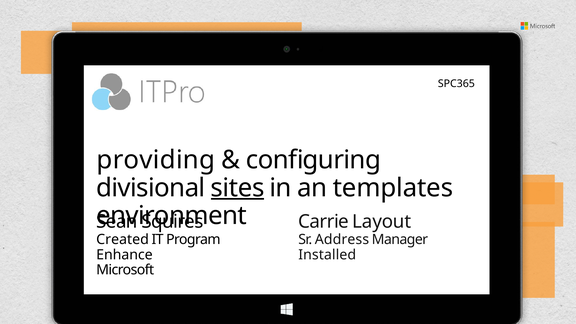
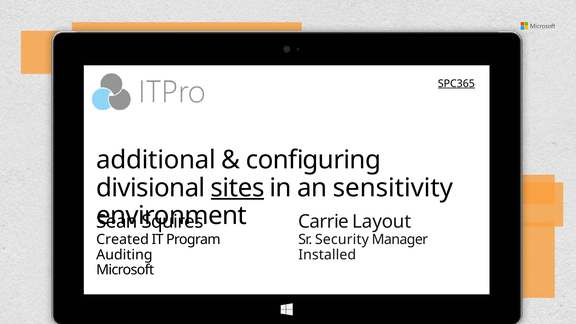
SPC365 underline: none -> present (456, 84)
providing: providing -> additional (156, 160)
templates: templates -> sensitivity (393, 188)
Address: Address -> Security (342, 239)
Enhance: Enhance -> Auditing (124, 255)
